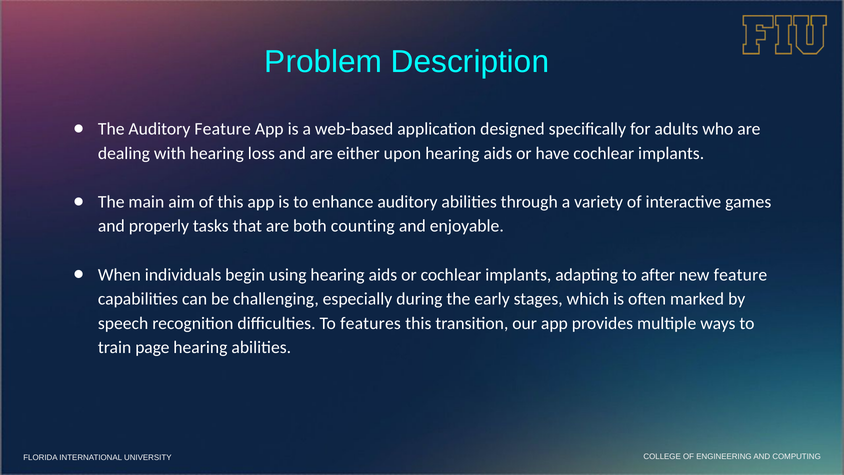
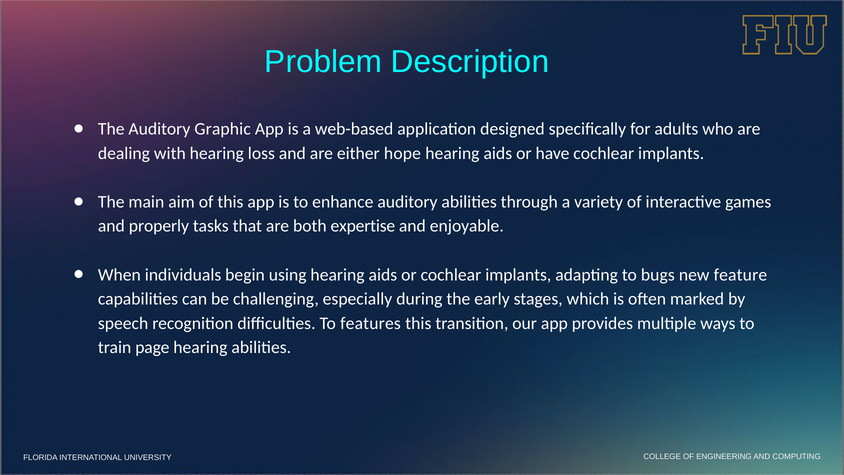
Auditory Feature: Feature -> Graphic (223, 129)
upon: upon -> hope (402, 153)
counting: counting -> expertise (363, 226)
after: after -> bugs (658, 275)
